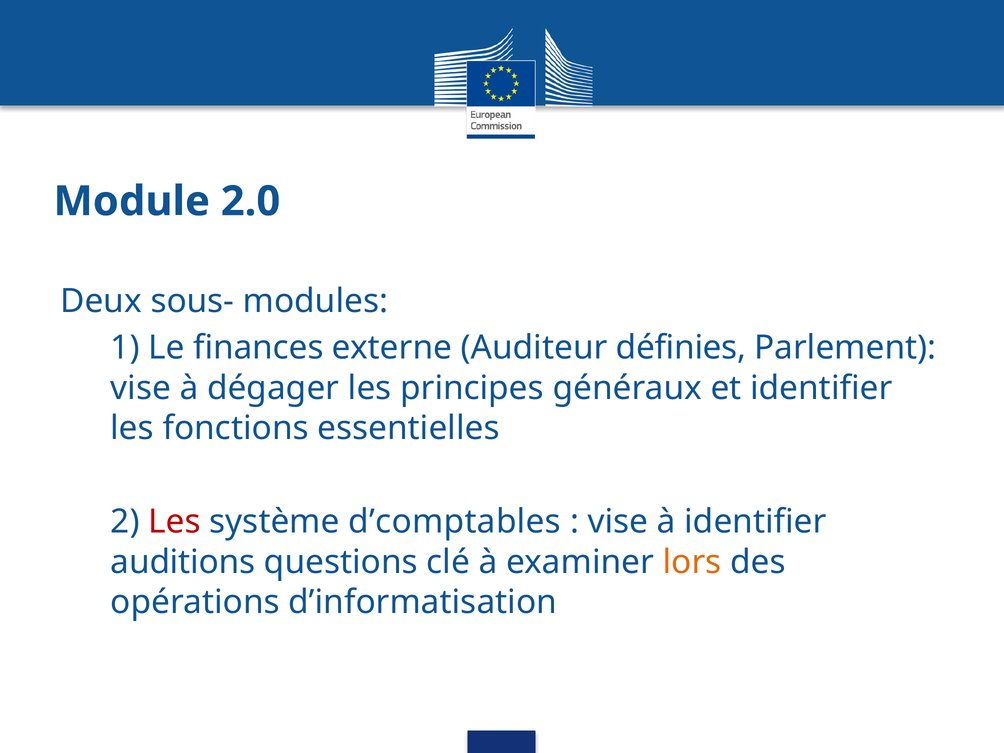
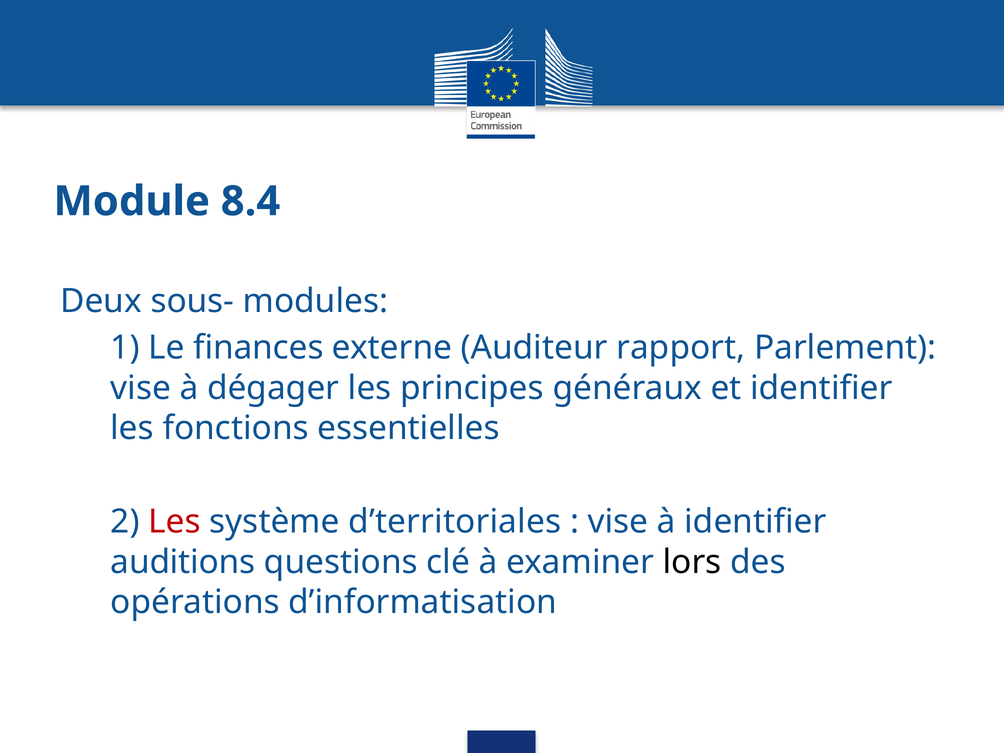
2.0: 2.0 -> 8.4 (251, 201)
définies: définies -> rapport (681, 348)
d’comptables: d’comptables -> d’territoriales (455, 522)
lors colour: orange -> black (692, 562)
